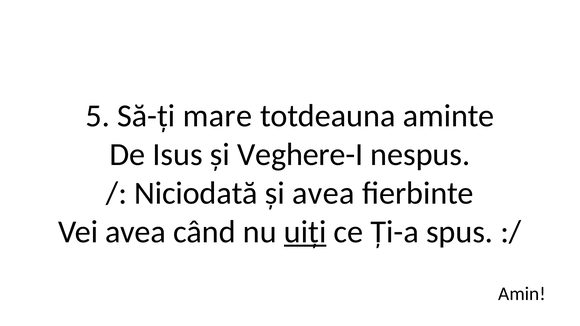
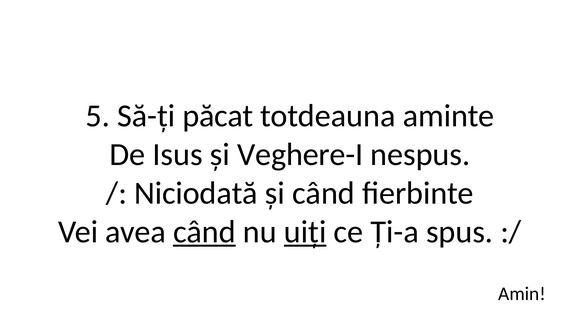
mare: mare -> păcat (218, 116)
și avea: avea -> când (323, 193)
când underline: none -> present (204, 232)
